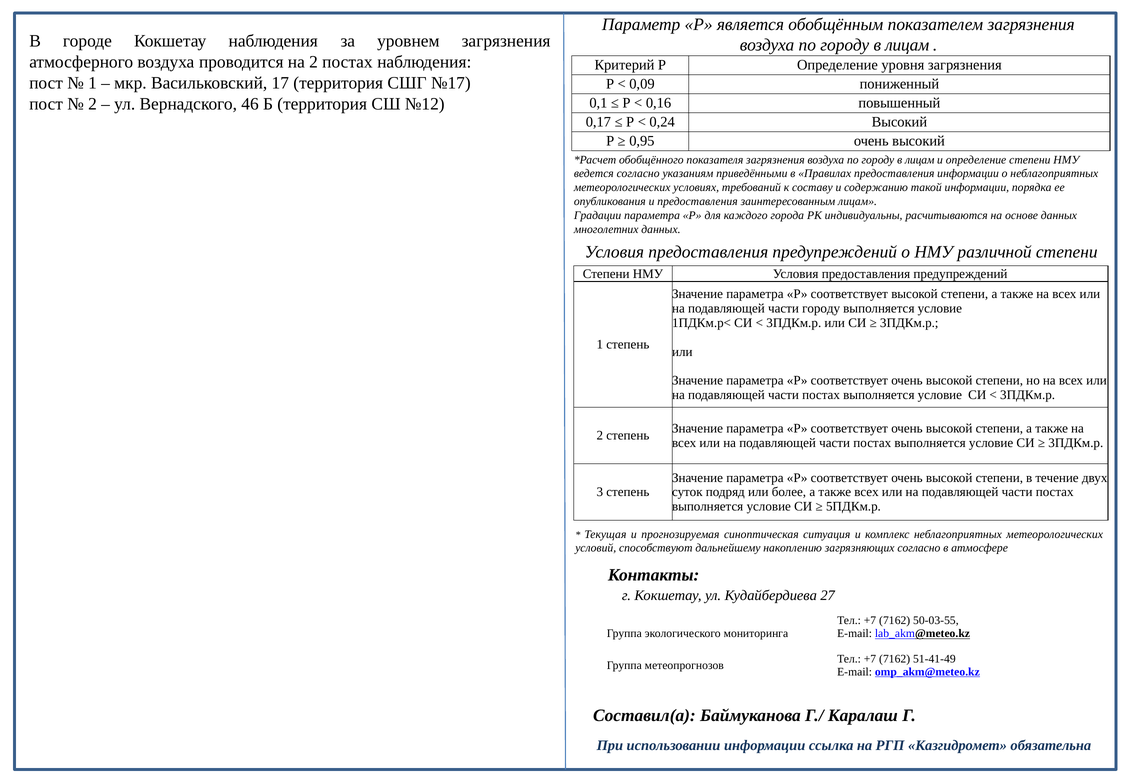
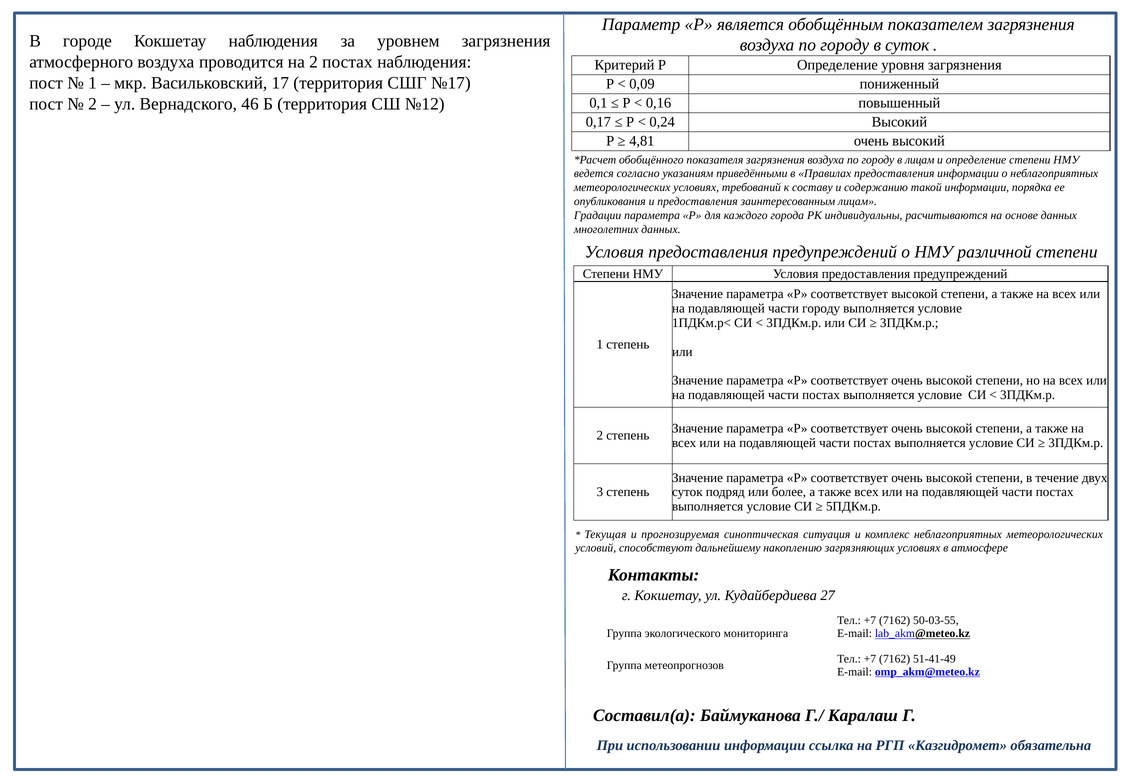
лицам: лицам -> суток (907, 45)
0,95: 0,95 -> 4,81 (642, 141)
загрязняющих согласно: согласно -> условиях (919, 548)
